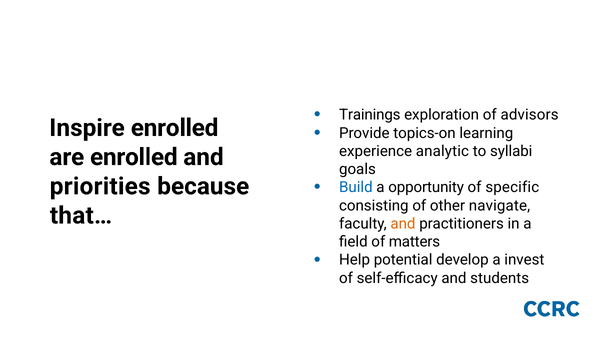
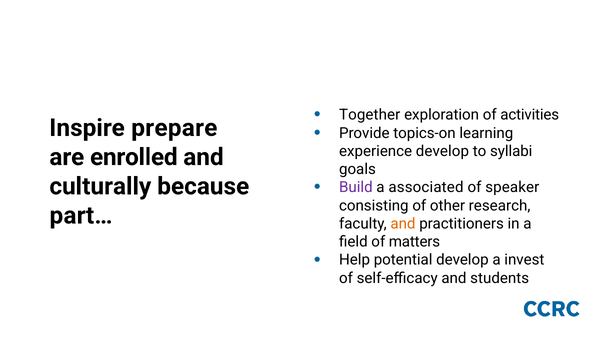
Trainings: Trainings -> Together (370, 115)
advisors: advisors -> activities (530, 115)
Inspire enrolled: enrolled -> prepare (174, 128)
experience analytic: analytic -> develop (442, 151)
priorities: priorities -> culturally (100, 186)
Build colour: blue -> purple (356, 188)
opportunity: opportunity -> associated (426, 188)
specific: specific -> speaker (512, 188)
navigate: navigate -> research (500, 206)
that…: that… -> part… (81, 216)
